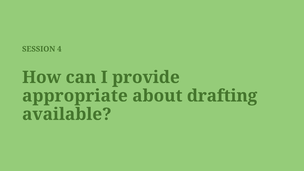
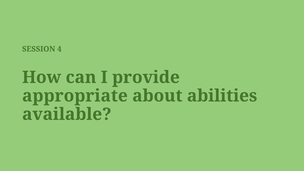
drafting: drafting -> abilities (222, 96)
